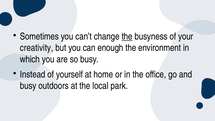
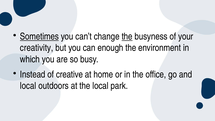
Sometimes underline: none -> present (39, 36)
yourself: yourself -> creative (70, 74)
busy: busy -> local (28, 86)
